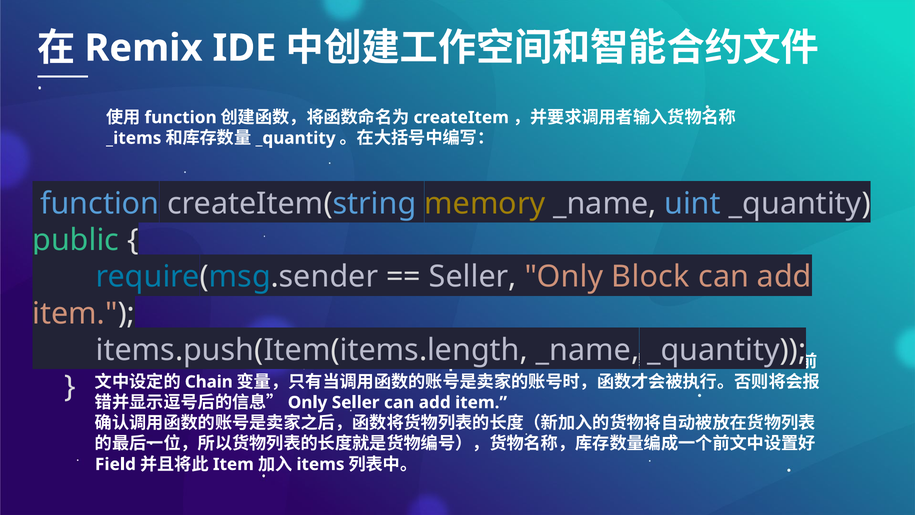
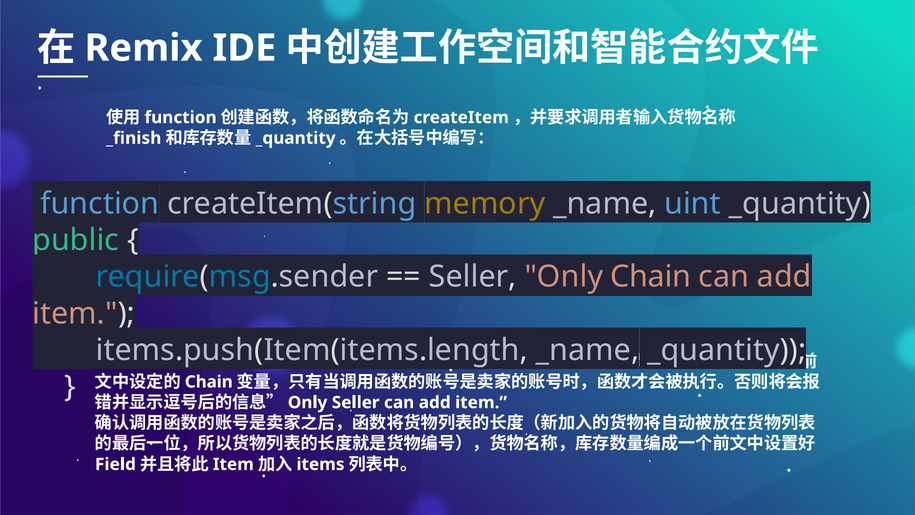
_items: _items -> _finish (134, 138)
Only Block: Block -> Chain (651, 277)
